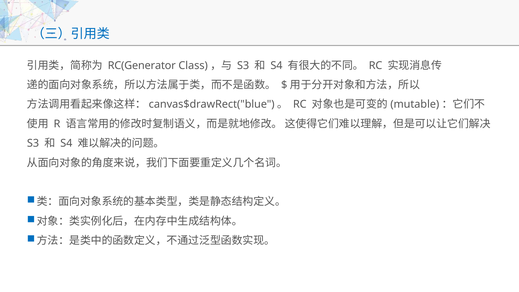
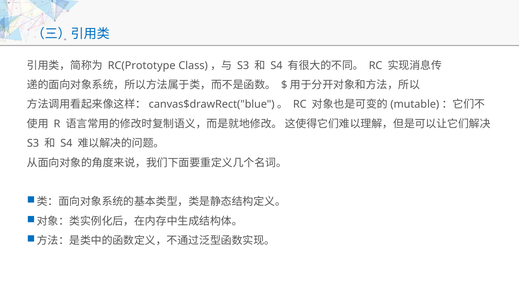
RC(Generator: RC(Generator -> RC(Prototype (142, 65)
